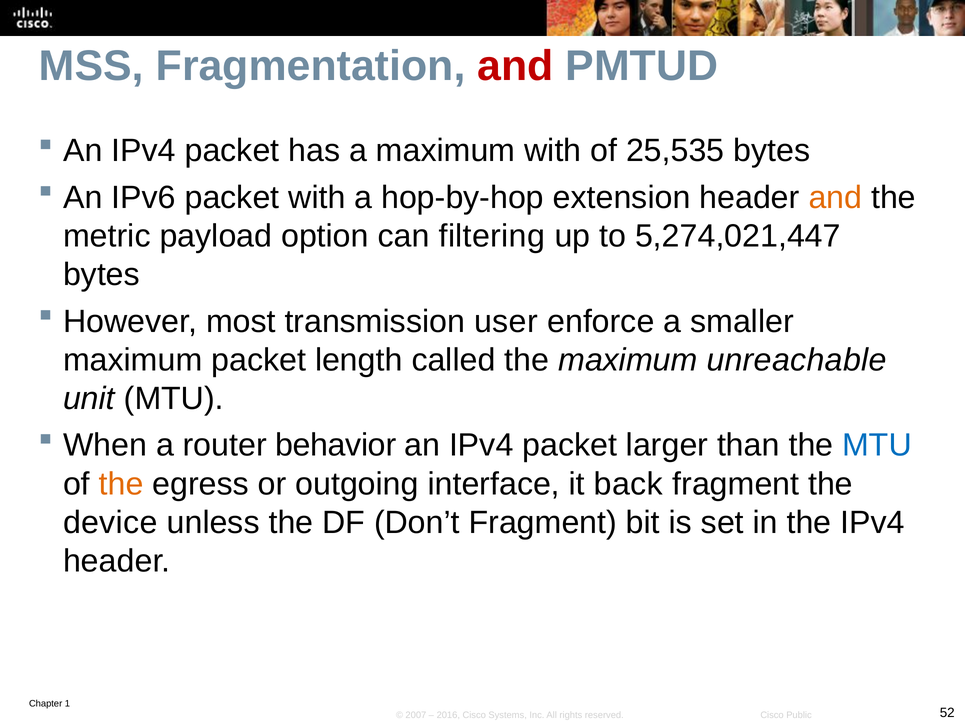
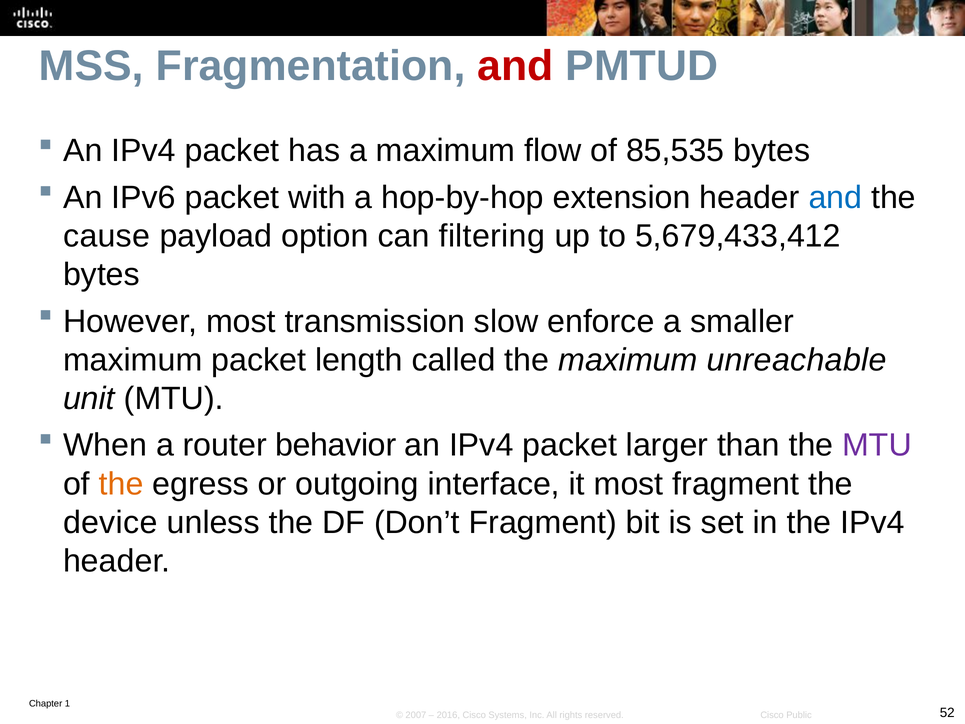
maximum with: with -> flow (553, 151)
25,535: 25,535 -> 85,535 (675, 151)
and colour: orange -> blue (835, 197)
metric: metric -> cause (107, 236)
5,274,021,447: 5,274,021,447 -> 5,679,433,412 (738, 236)
user: user -> slow (506, 321)
MTU colour: blue -> purple (877, 445)
it back: back -> most (629, 484)
